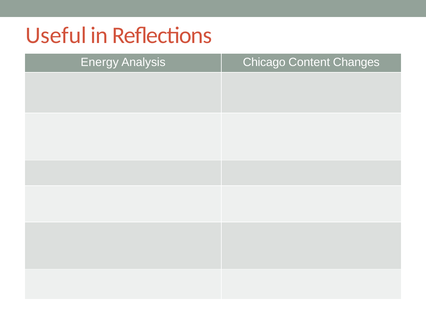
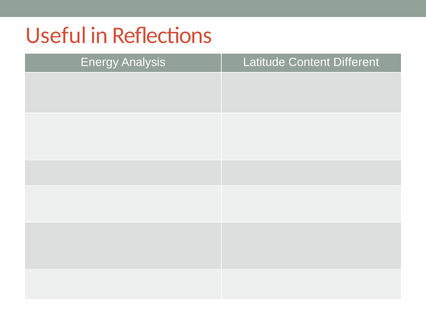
Chicago: Chicago -> Latitude (264, 62)
Changes: Changes -> Different (356, 62)
